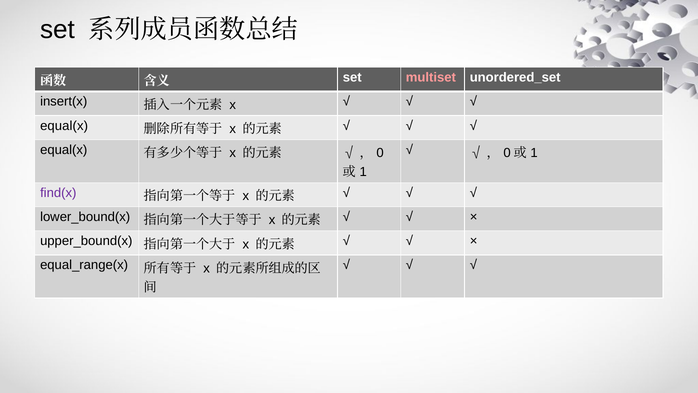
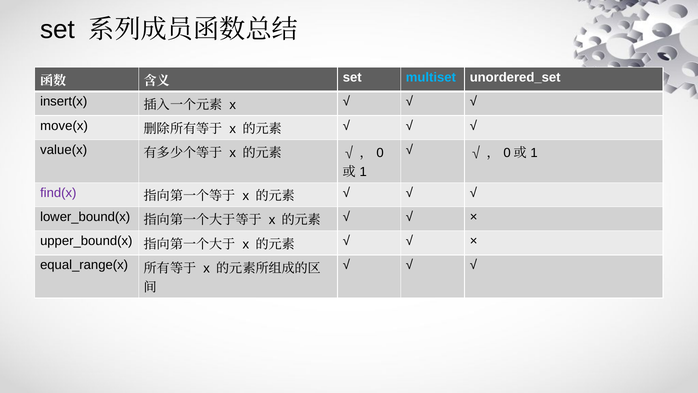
multiset colour: pink -> light blue (431, 77)
equal(x: equal(x -> move(x (64, 126)
equal(x: equal(x -> value(x (64, 150)
